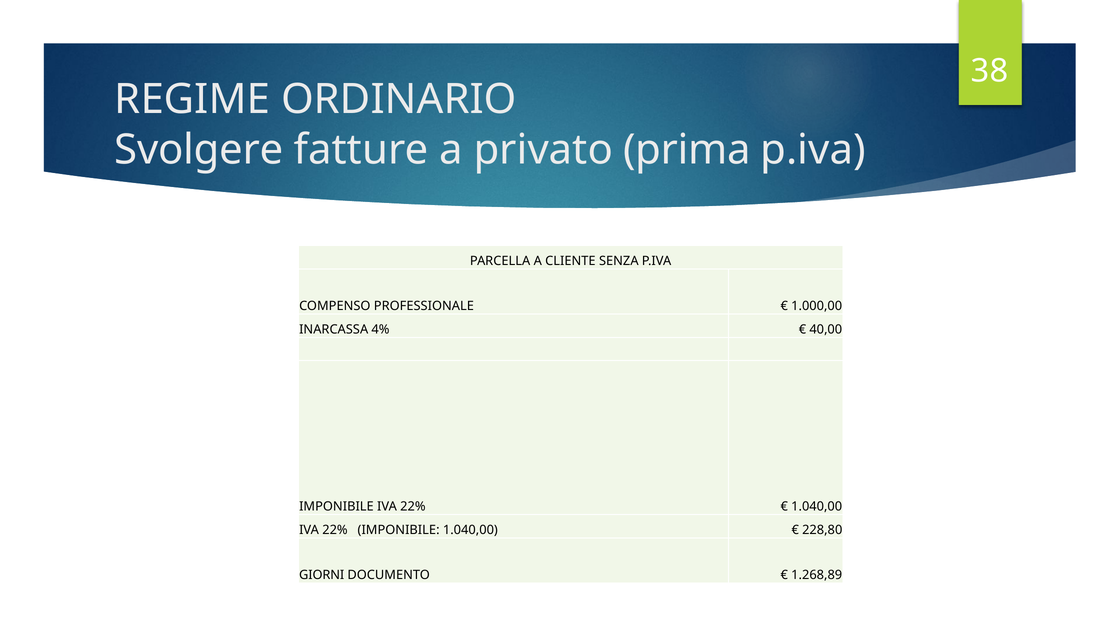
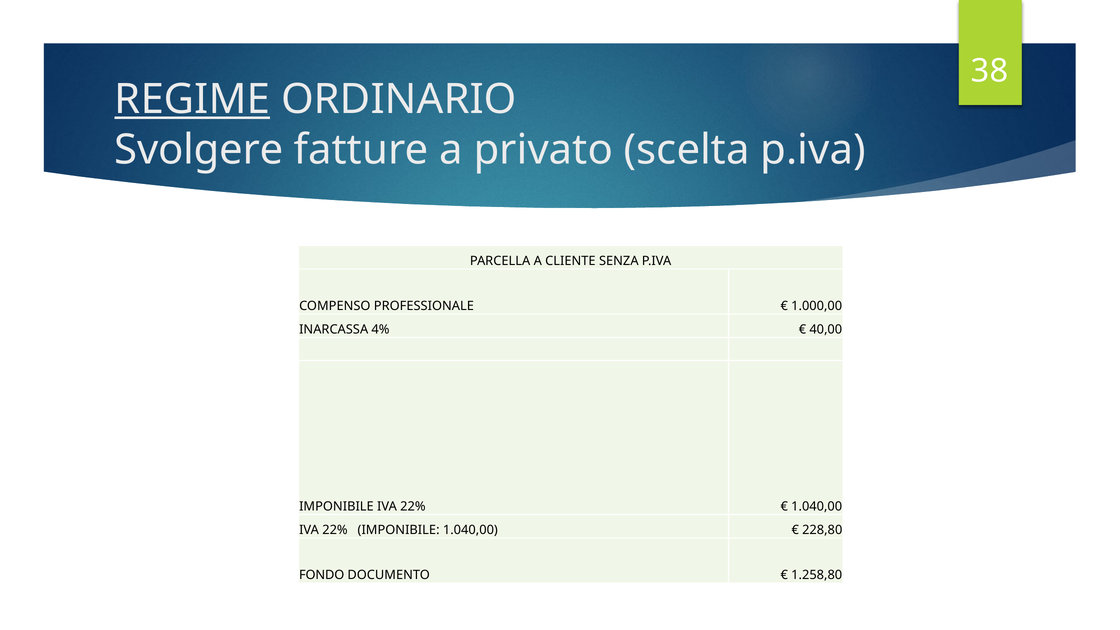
REGIME underline: none -> present (192, 100)
prima: prima -> scelta (687, 150)
GIORNI: GIORNI -> FONDO (322, 575)
1.268,89: 1.268,89 -> 1.258,80 (817, 575)
